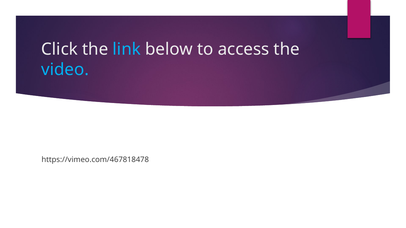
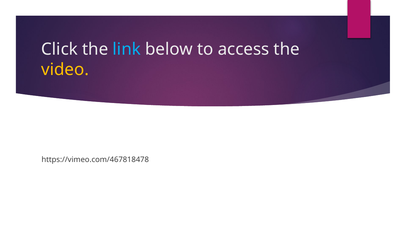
video colour: light blue -> yellow (65, 70)
